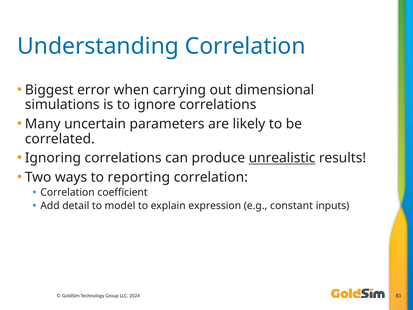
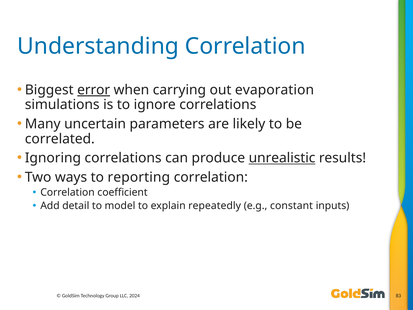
error underline: none -> present (94, 90)
dimensional: dimensional -> evaporation (275, 90)
expression: expression -> repeatedly (215, 206)
